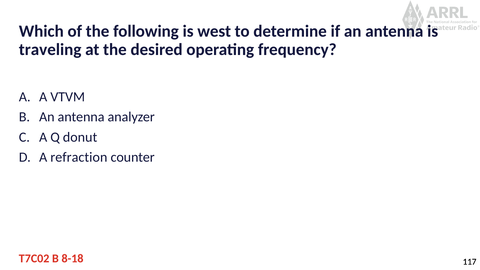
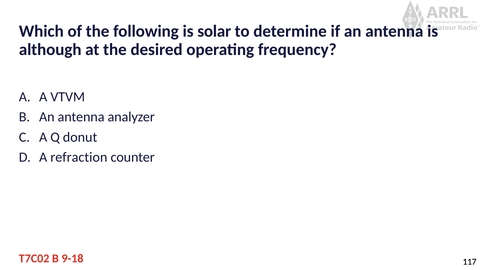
west: west -> solar (214, 31)
traveling: traveling -> although (50, 50)
8-18: 8-18 -> 9-18 (72, 259)
